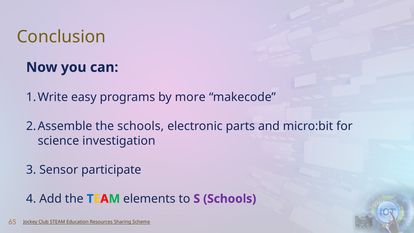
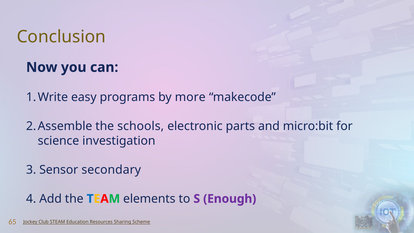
participate: participate -> secondary (111, 170)
S Schools: Schools -> Enough (230, 199)
